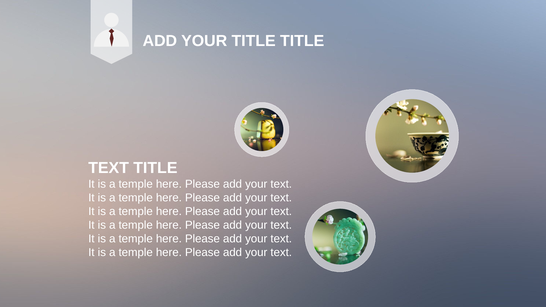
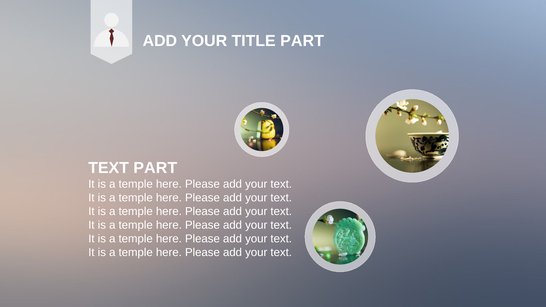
TITLE TITLE: TITLE -> PART (302, 41)
TEXT TITLE: TITLE -> PART (155, 168)
